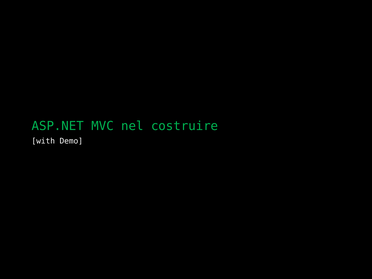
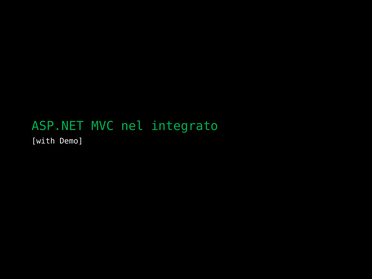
costruire: costruire -> integrato (185, 126)
